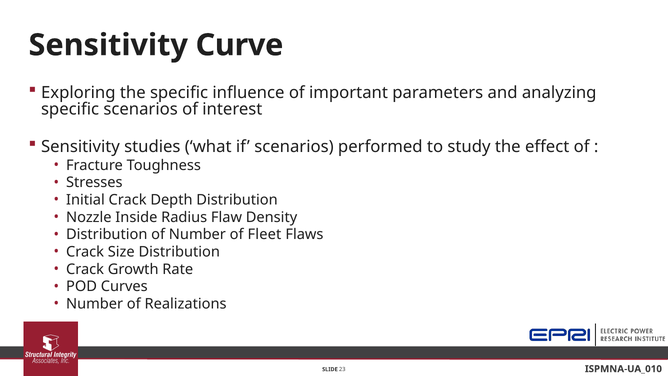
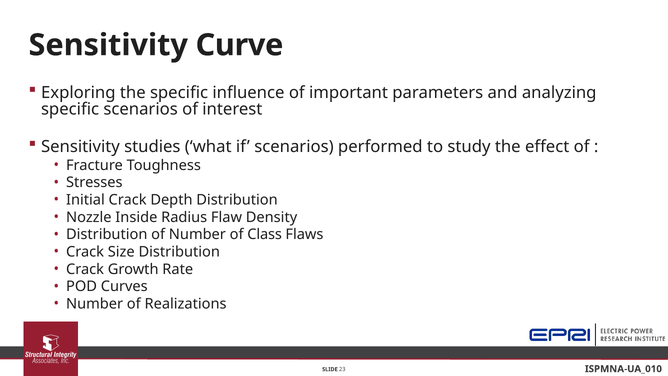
Fleet: Fleet -> Class (265, 234)
